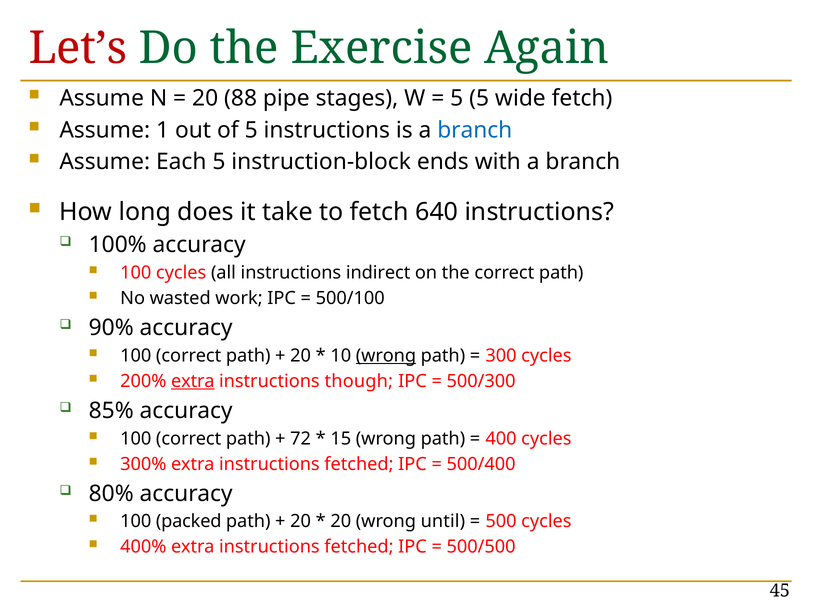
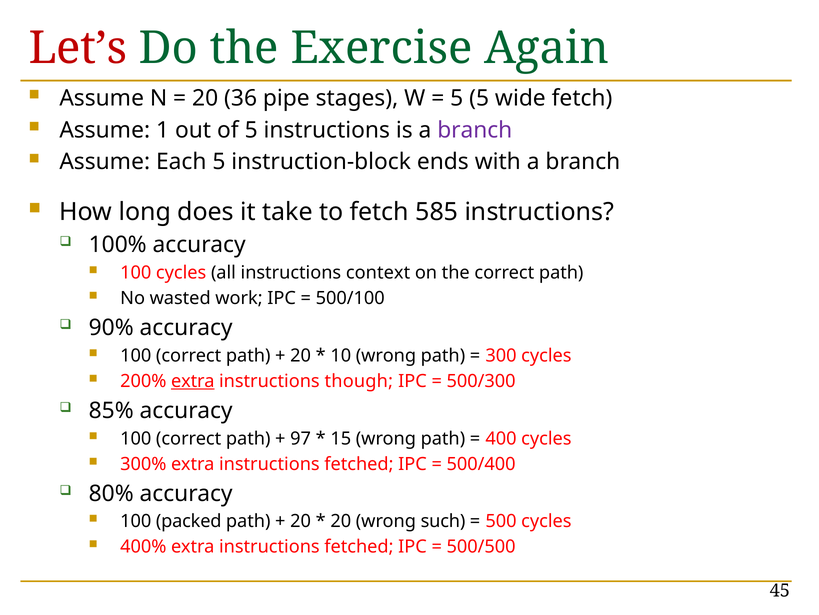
88: 88 -> 36 (241, 98)
branch colour: blue -> purple (475, 130)
640: 640 -> 585 (437, 211)
indirect: indirect -> context (378, 272)
wrong underline: present -> none (386, 355)
72: 72 -> 97 (301, 438)
until: until -> such (443, 521)
